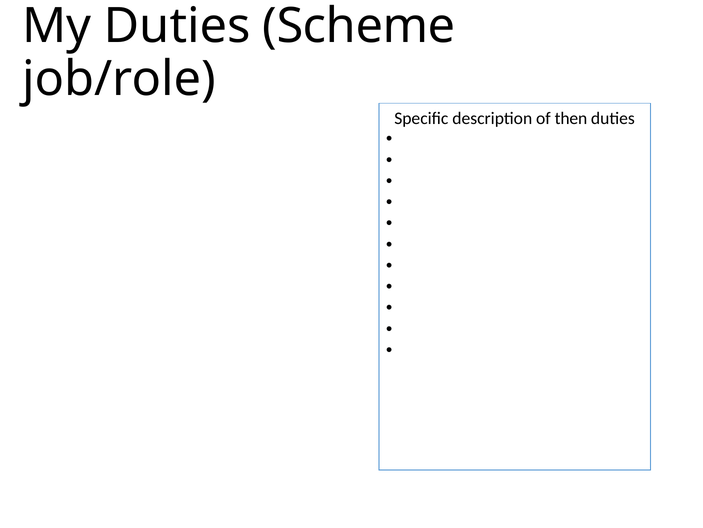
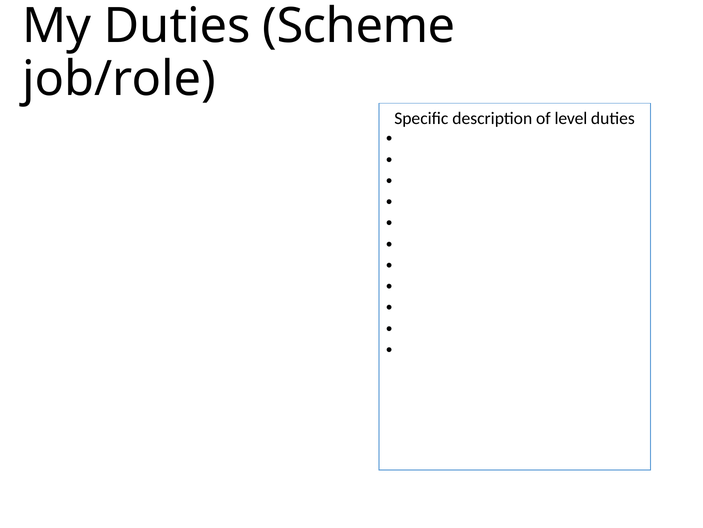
then: then -> level (571, 118)
